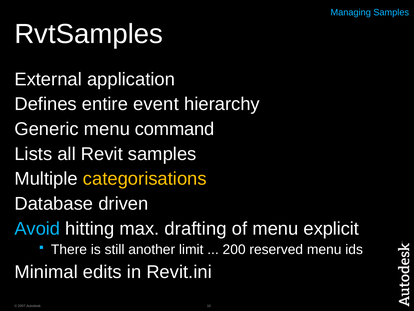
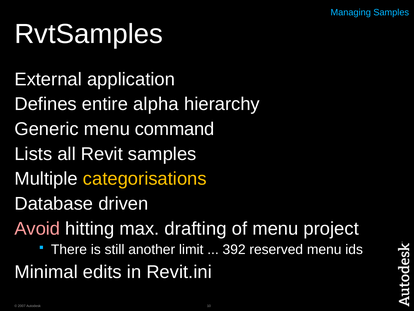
event: event -> alpha (156, 104)
Avoid colour: light blue -> pink (37, 228)
explicit: explicit -> project (331, 228)
200: 200 -> 392 (234, 249)
